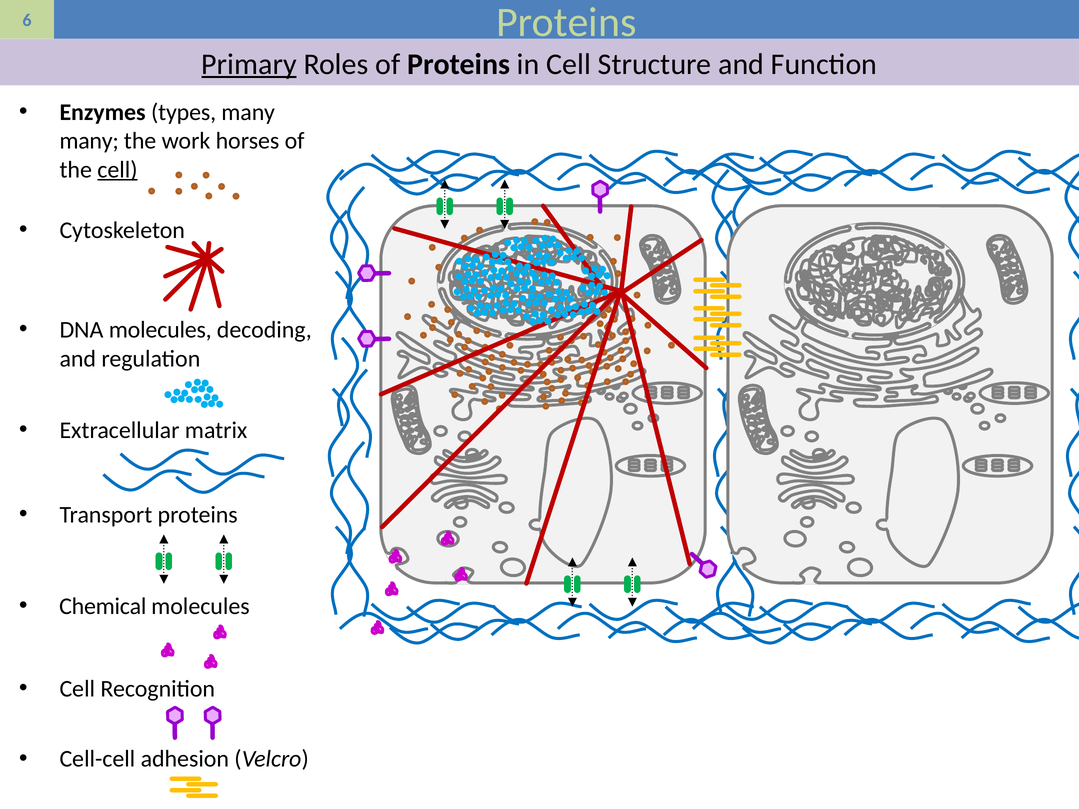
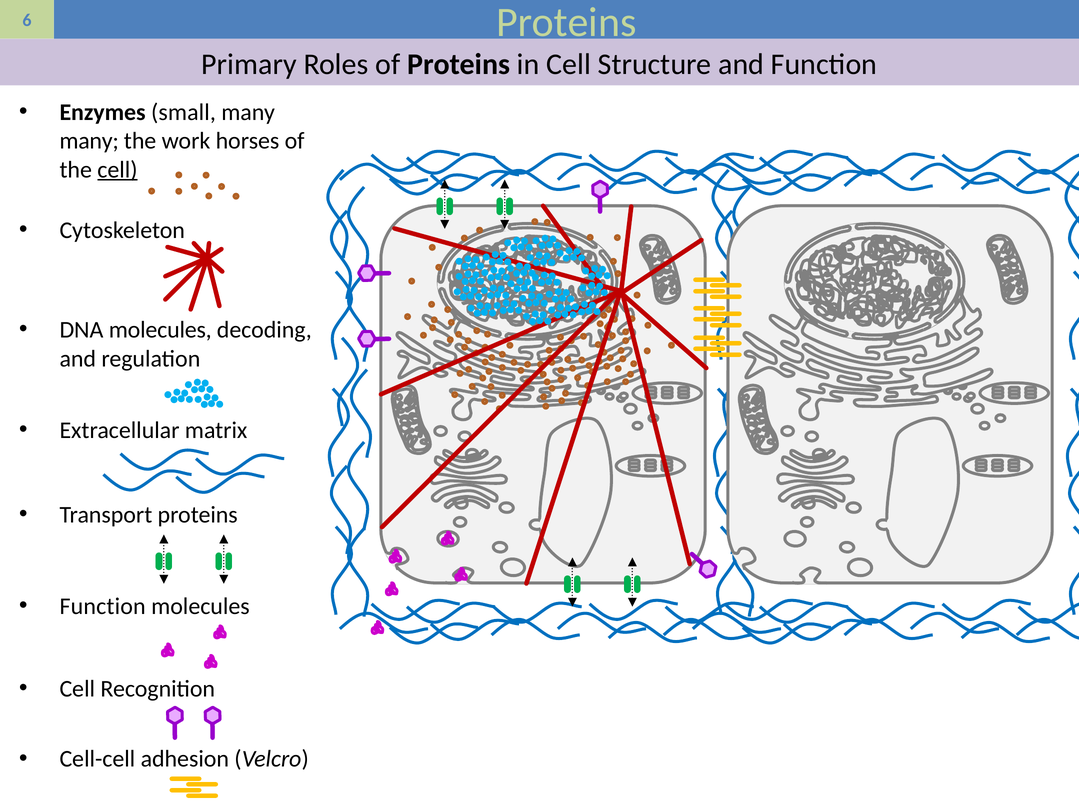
Primary underline: present -> none (249, 64)
types: types -> small (183, 112)
Chemical: Chemical -> Function (103, 606)
